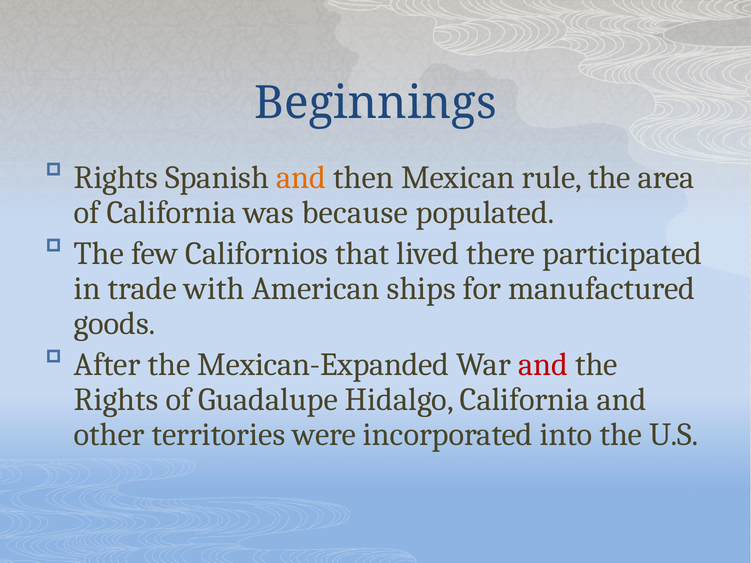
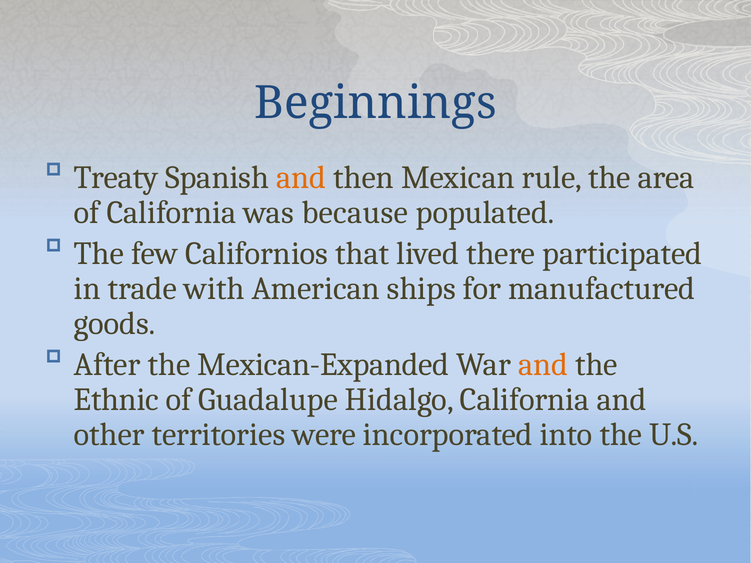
Rights: Rights -> Treaty (116, 178)
and colour: red -> orange (543, 365)
Rights: Rights -> Ethnic (116, 400)
